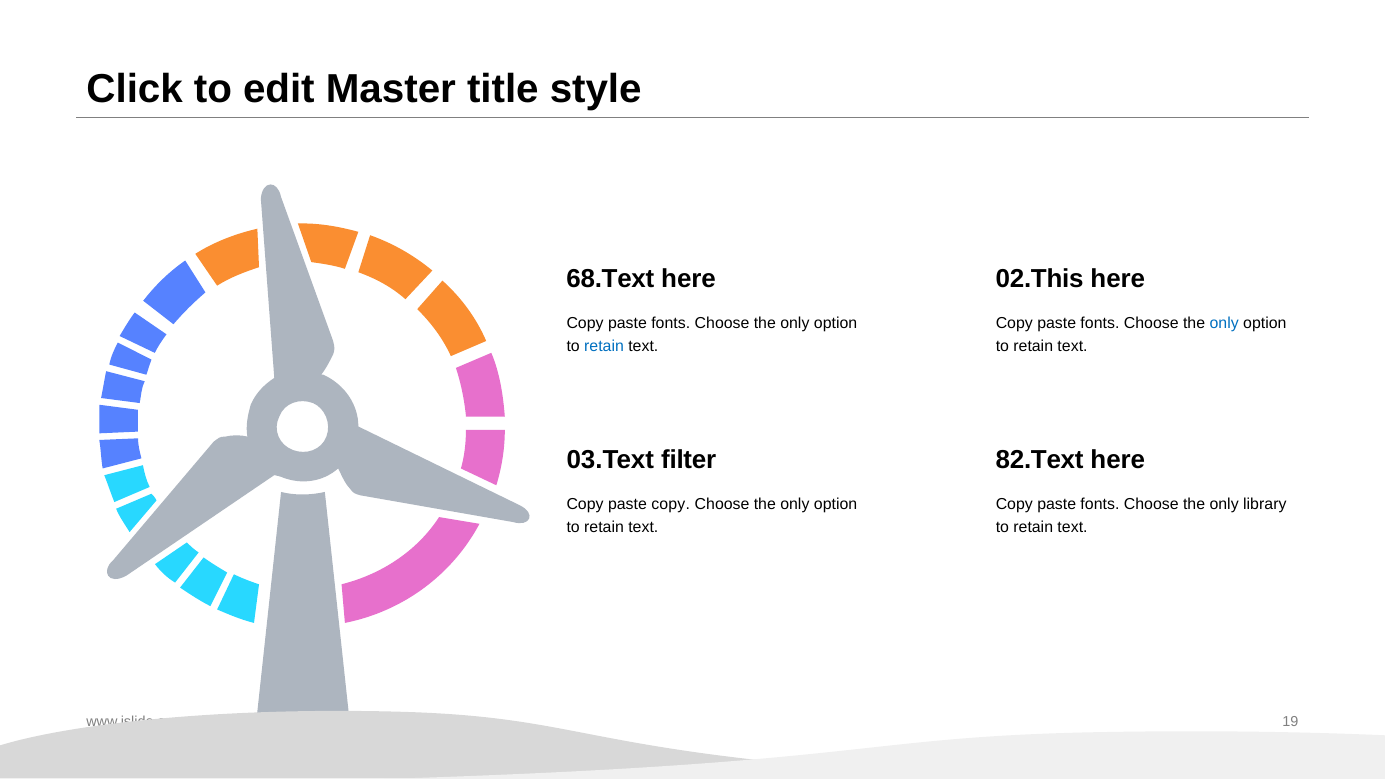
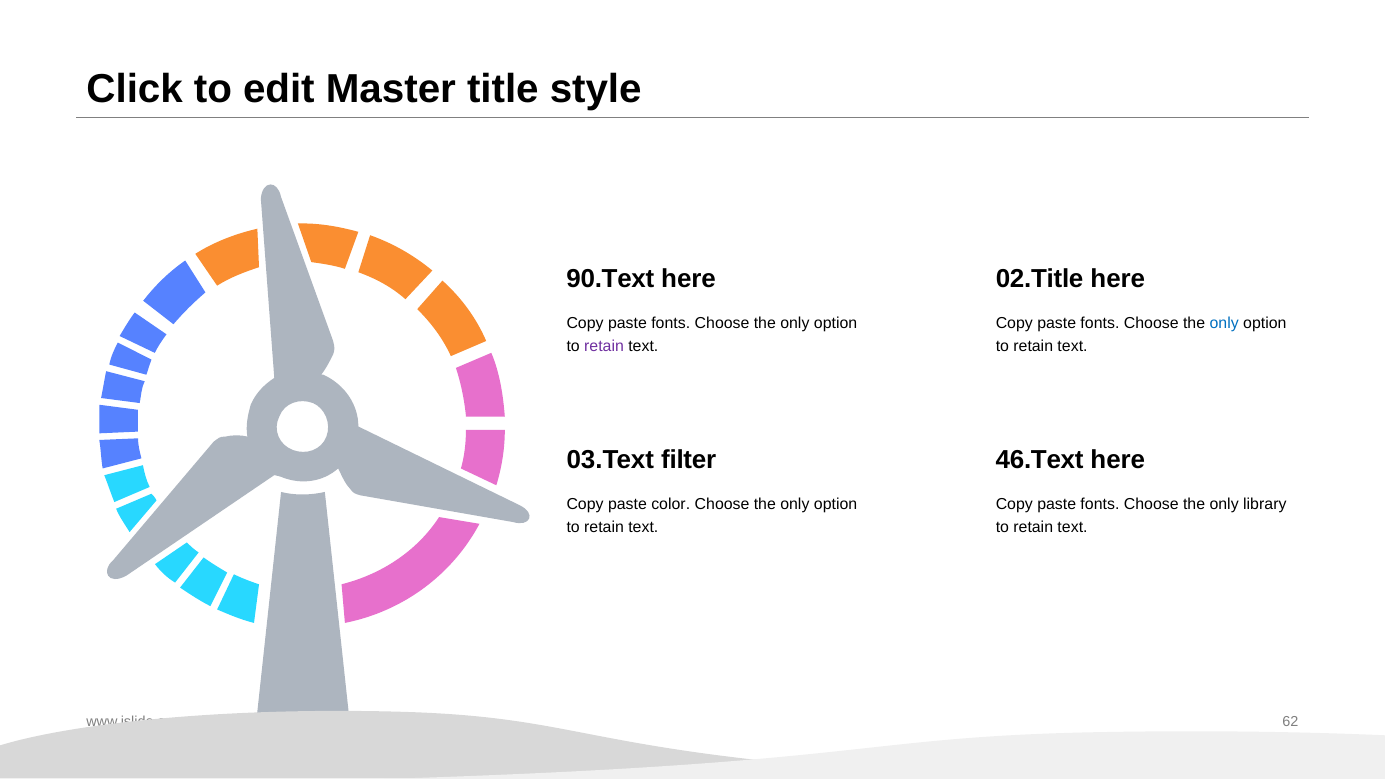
68.Text: 68.Text -> 90.Text (610, 279)
02.This: 02.This -> 02.Title (1040, 279)
retain colour: blue -> purple (604, 346)
82.Text: 82.Text -> 46.Text (1040, 460)
paste copy: copy -> color (671, 504)
19: 19 -> 62 (1290, 722)
